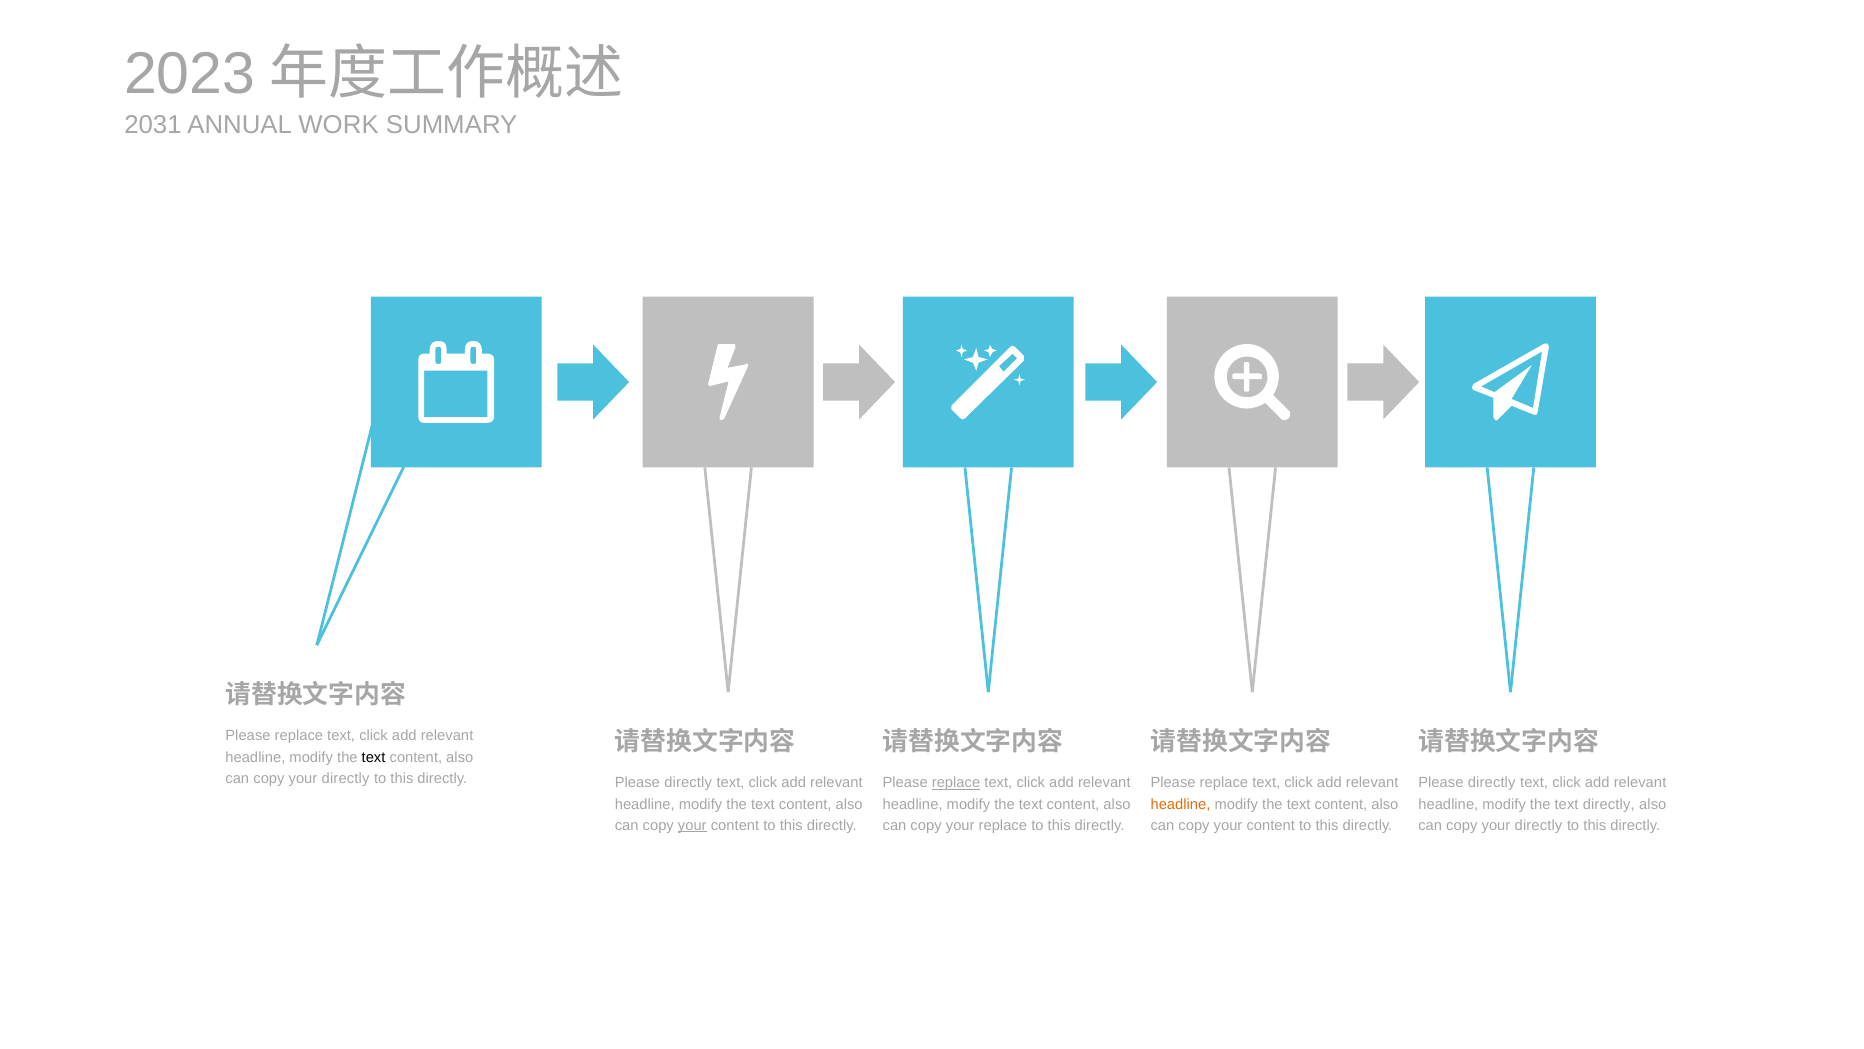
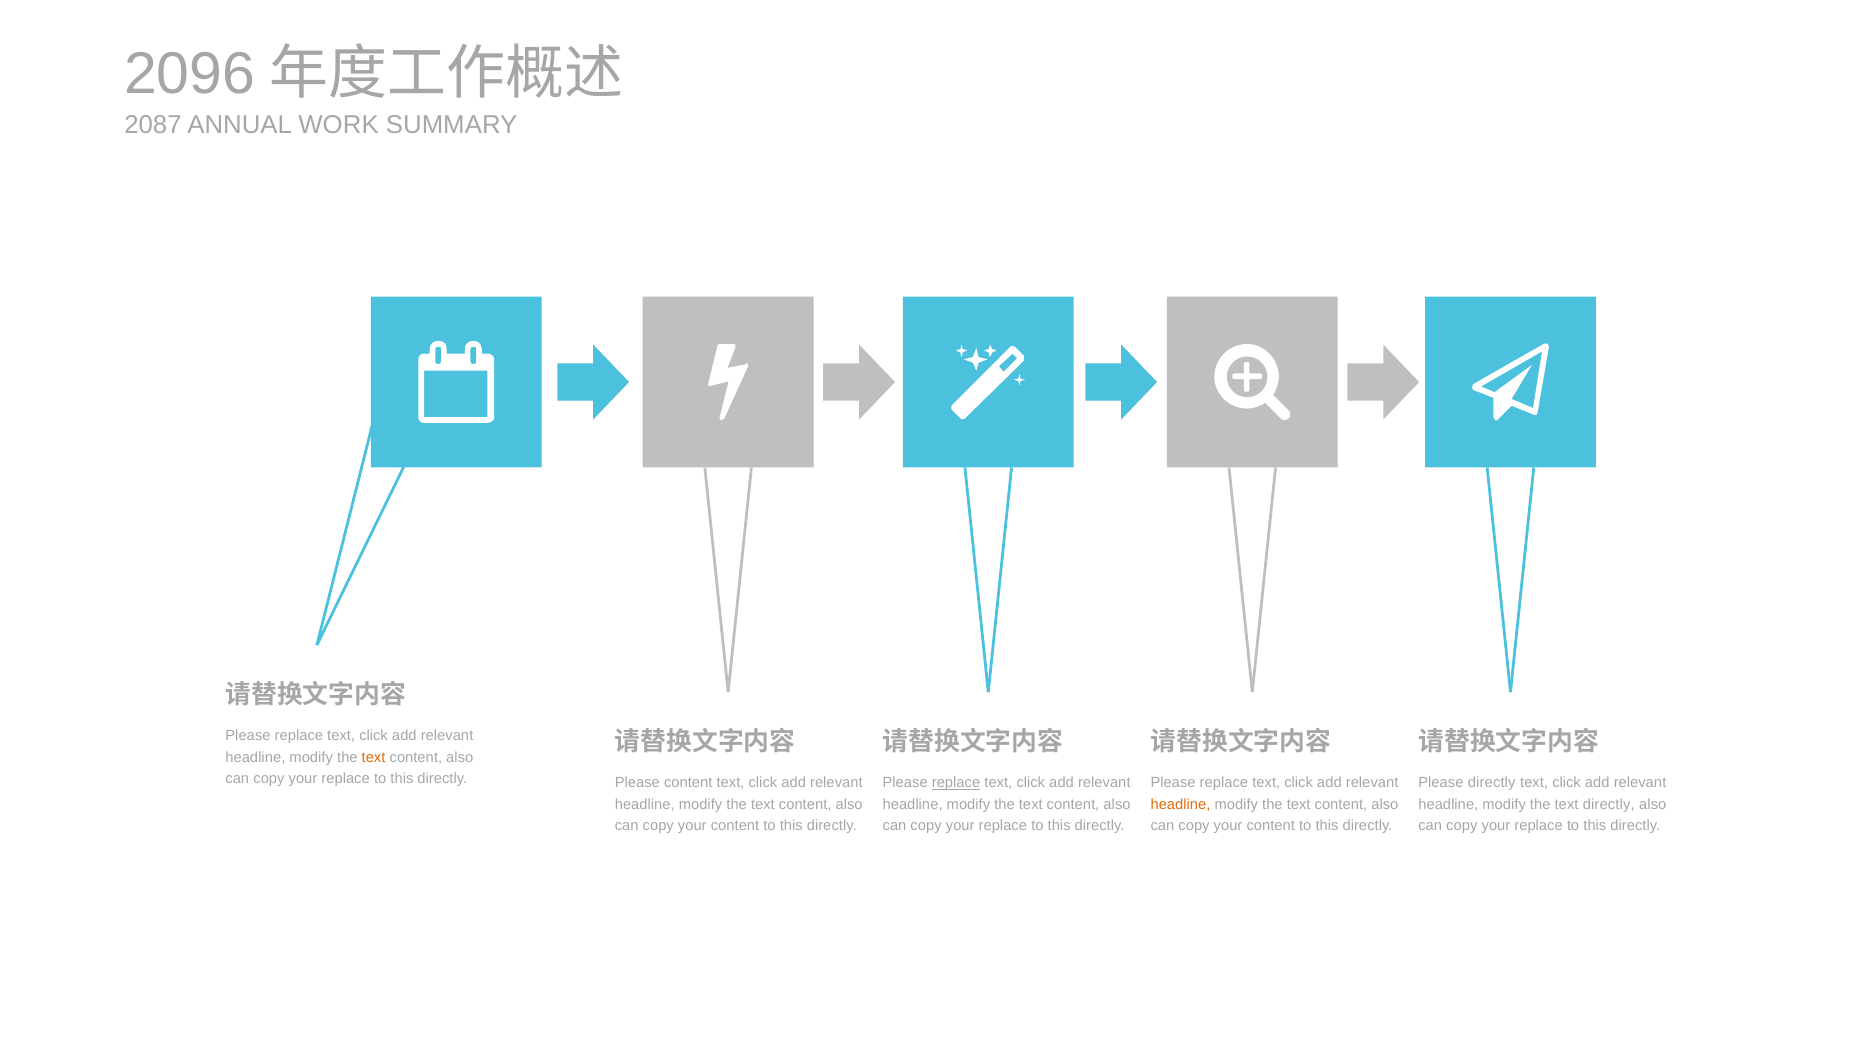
2023: 2023 -> 2096 (190, 74)
2031: 2031 -> 2087 (153, 125)
text colour: black -> orange (374, 757)
directly: directly -> replace (346, 778)
directly: directly -> content (688, 783)
your underline: present -> none (692, 825)
directly: directly -> replace (1539, 825)
